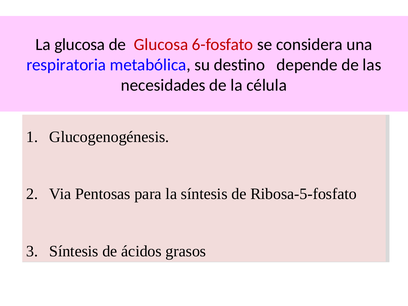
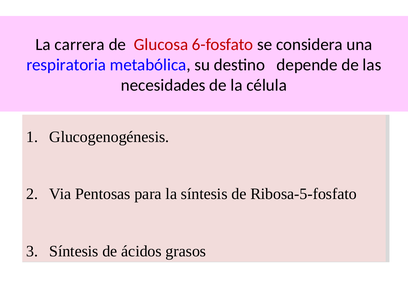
La glucosa: glucosa -> carrera (80, 45)
